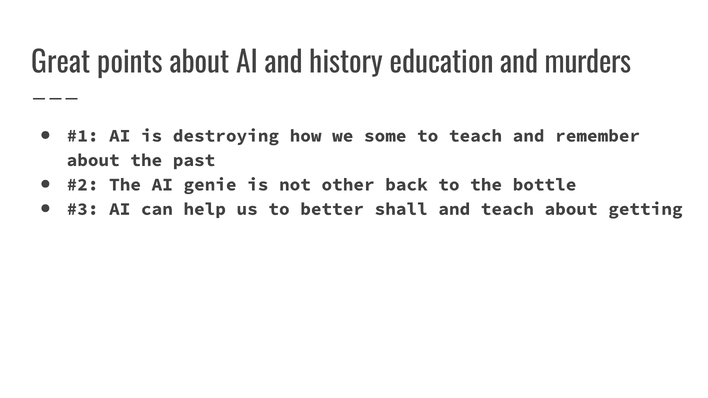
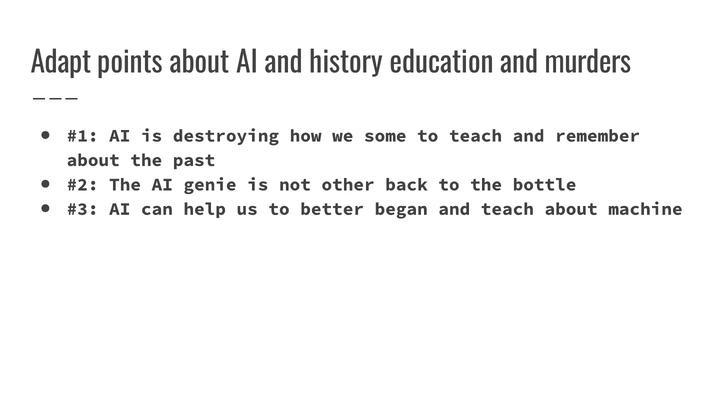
Great: Great -> Adapt (61, 63)
shall: shall -> began (401, 209)
getting: getting -> machine (645, 209)
